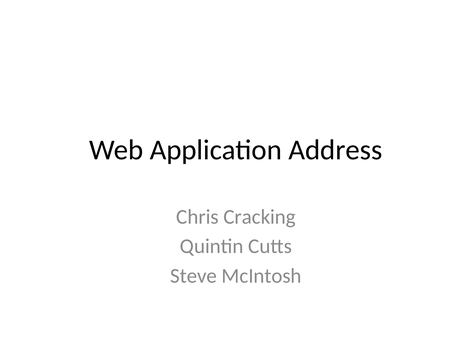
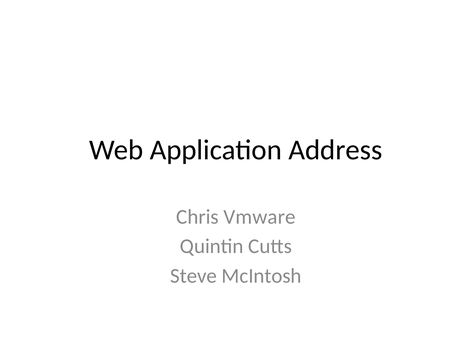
Cracking: Cracking -> Vmware (260, 217)
